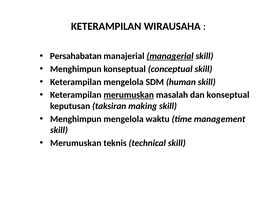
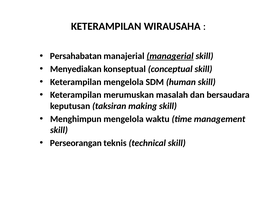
Menghimpun: Menghimpun -> Menyediakan (76, 69)
merumuskan underline: present -> none (129, 95)
dan konseptual: konseptual -> bersaudara (228, 95)
Merumuskan: Merumuskan -> Perseorangan (76, 143)
